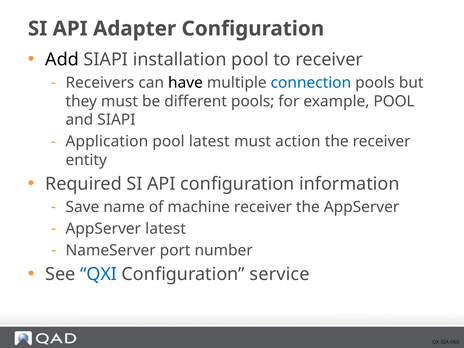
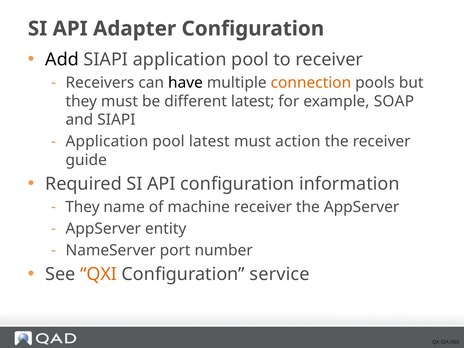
SIAPI installation: installation -> application (180, 60)
connection colour: blue -> orange (311, 83)
different pools: pools -> latest (253, 101)
example POOL: POOL -> SOAP (394, 101)
entity: entity -> guide (86, 160)
Save: Save -> They (83, 207)
AppServer latest: latest -> entity (166, 229)
QXI colour: blue -> orange (99, 274)
